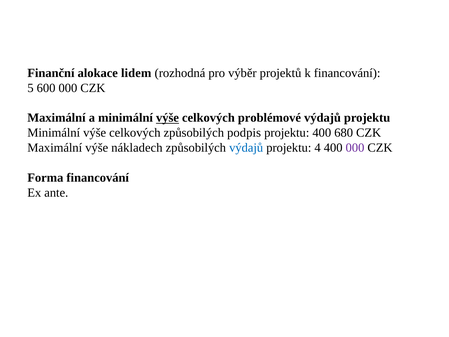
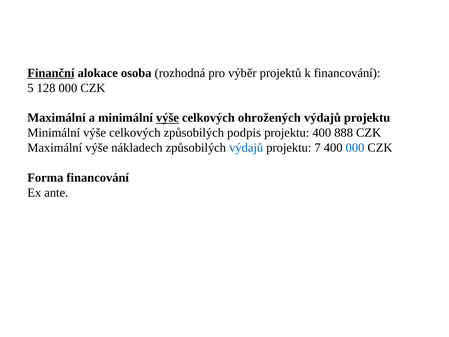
Finanční underline: none -> present (51, 73)
lidem: lidem -> osoba (136, 73)
600: 600 -> 128 (46, 88)
problémové: problémové -> ohrožených (269, 118)
680: 680 -> 888 (344, 133)
4: 4 -> 7 (318, 148)
000 colour: purple -> blue (355, 148)
